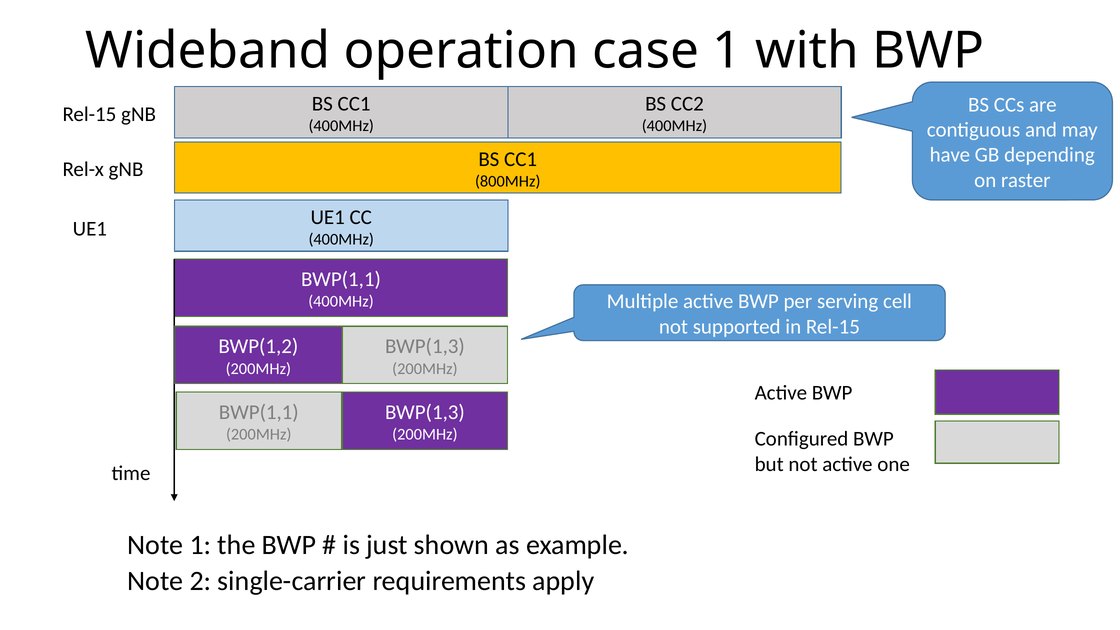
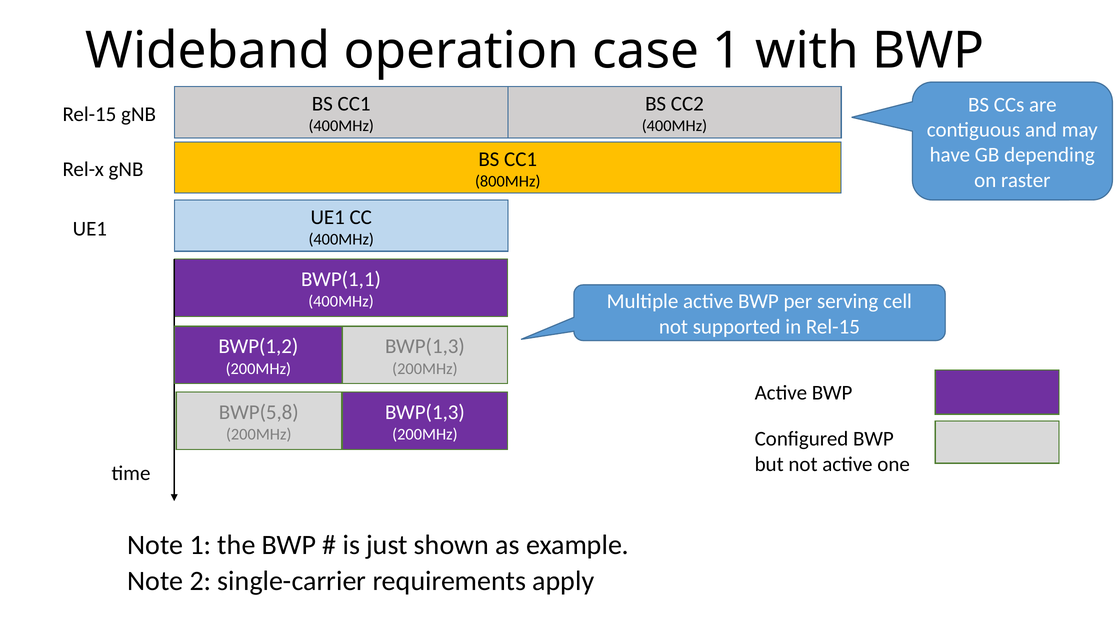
BWP(1,1: BWP(1,1 -> BWP(5,8 (259, 412)
